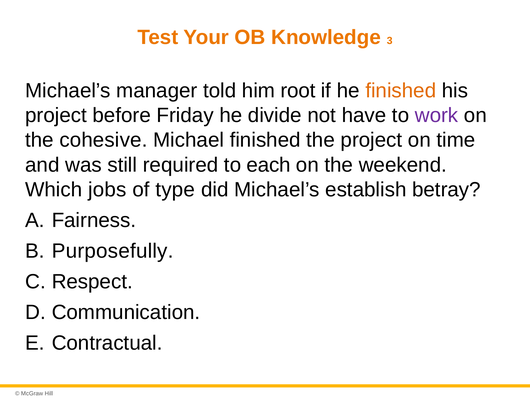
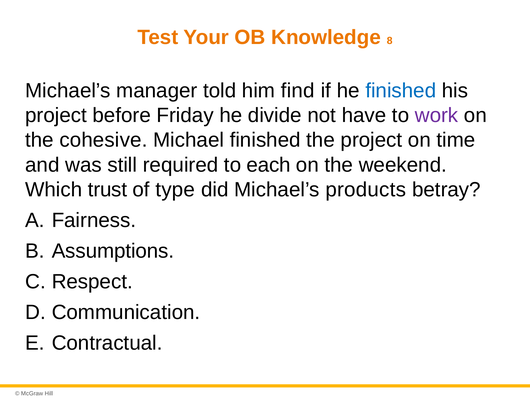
3: 3 -> 8 (390, 41)
root: root -> find (298, 90)
finished colour: orange -> blue (401, 90)
jobs: jobs -> trust (108, 189)
establish: establish -> products (366, 189)
Purposefully: Purposefully -> Assumptions (113, 251)
